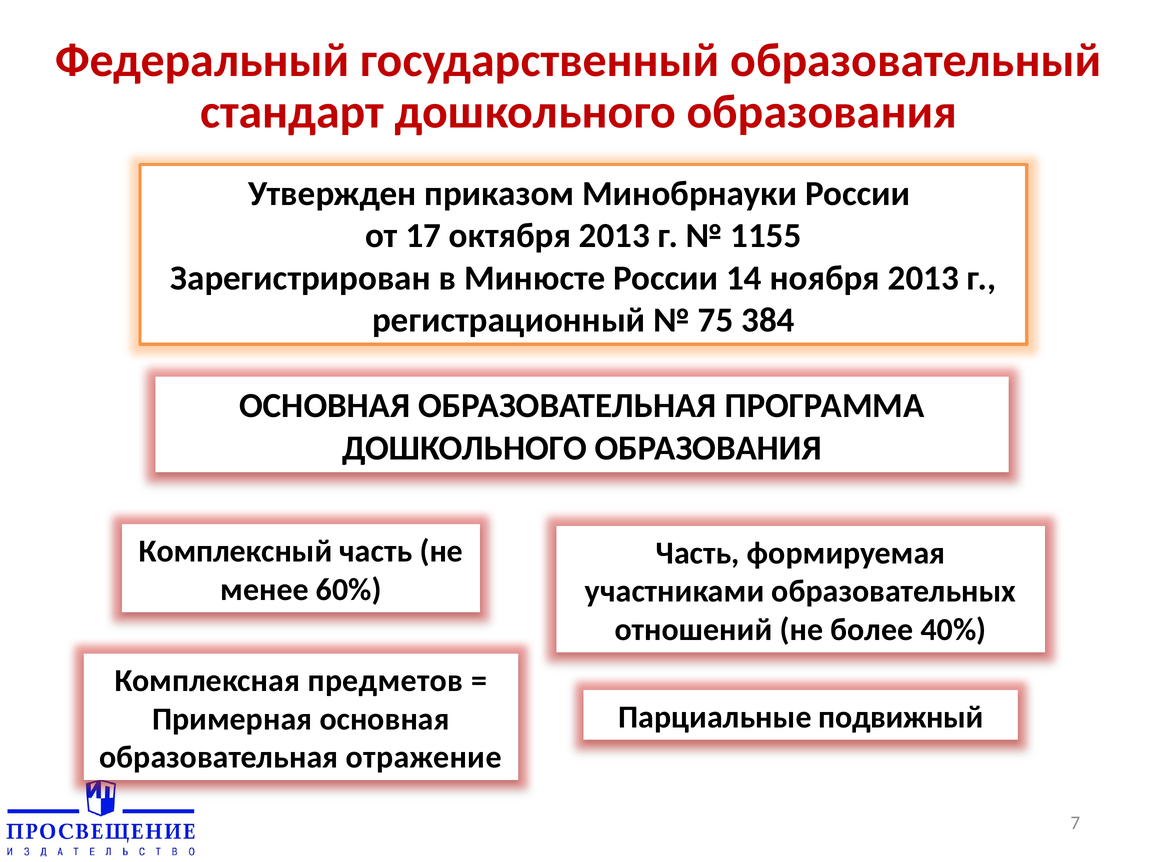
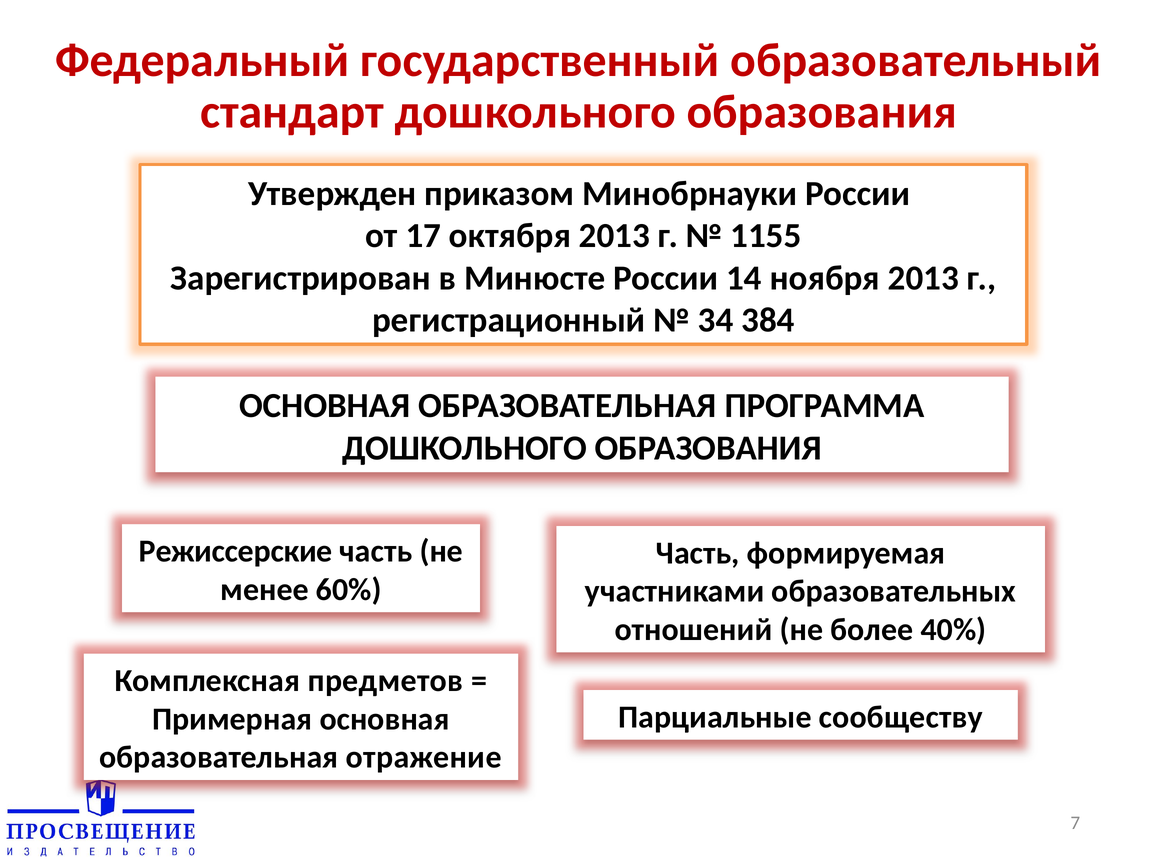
75: 75 -> 34 (716, 320)
Комплексный: Комплексный -> Режиссерские (236, 551)
подвижный: подвижный -> сообществу (901, 717)
